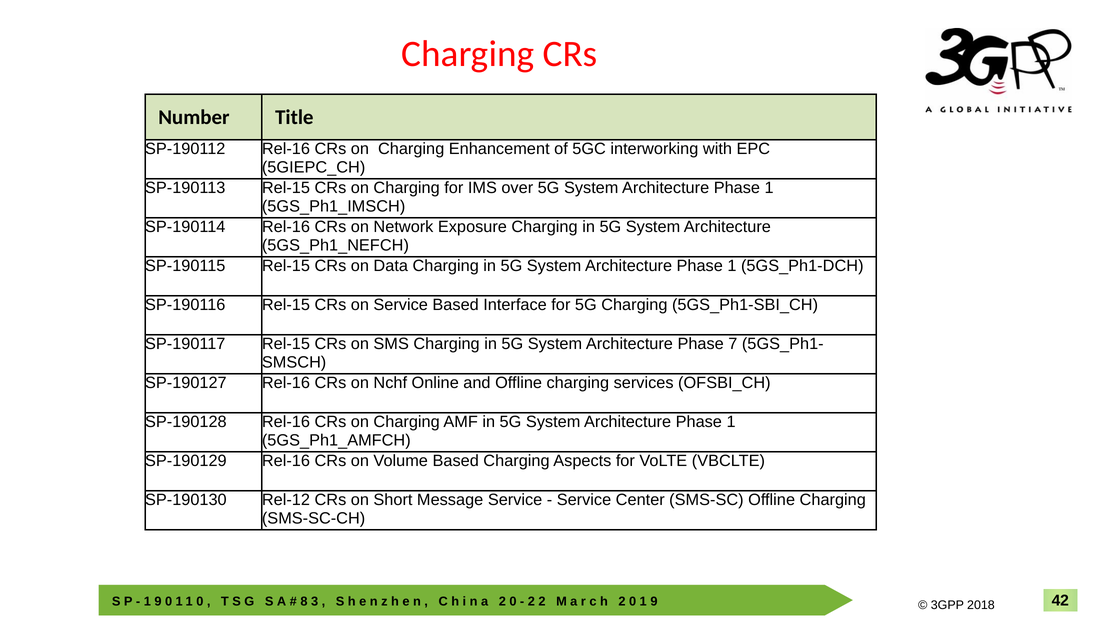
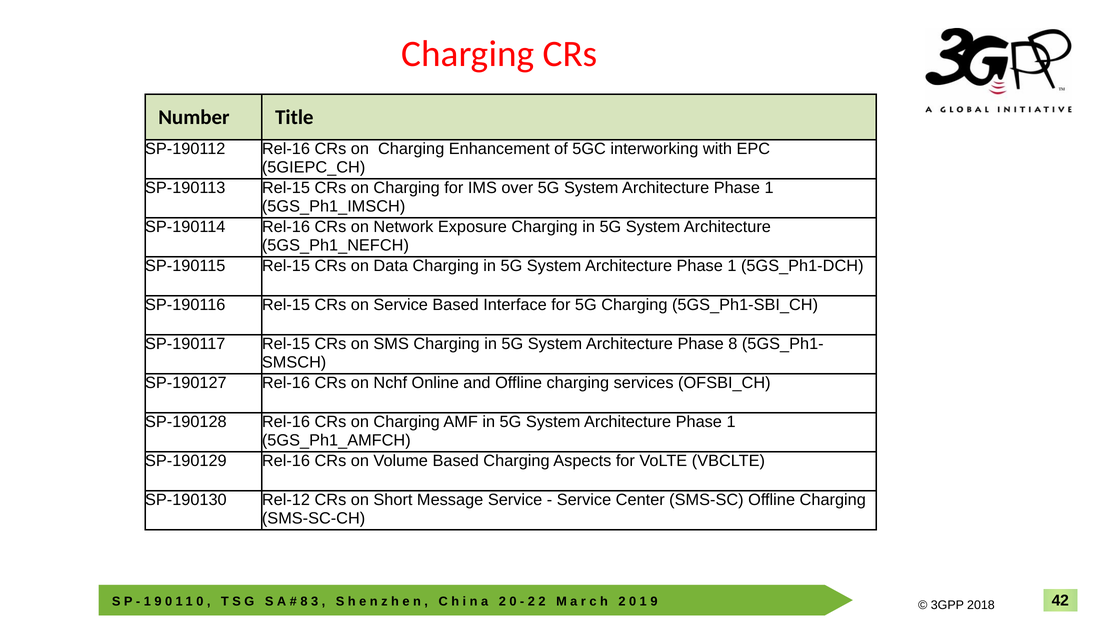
Phase 7: 7 -> 8 (733, 344)
